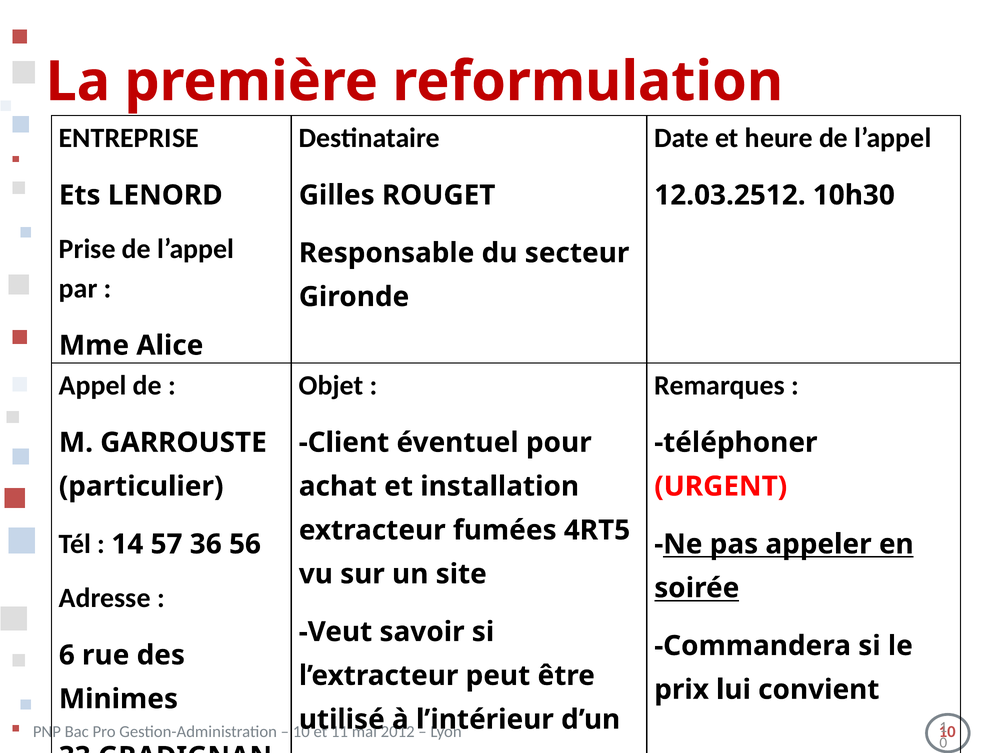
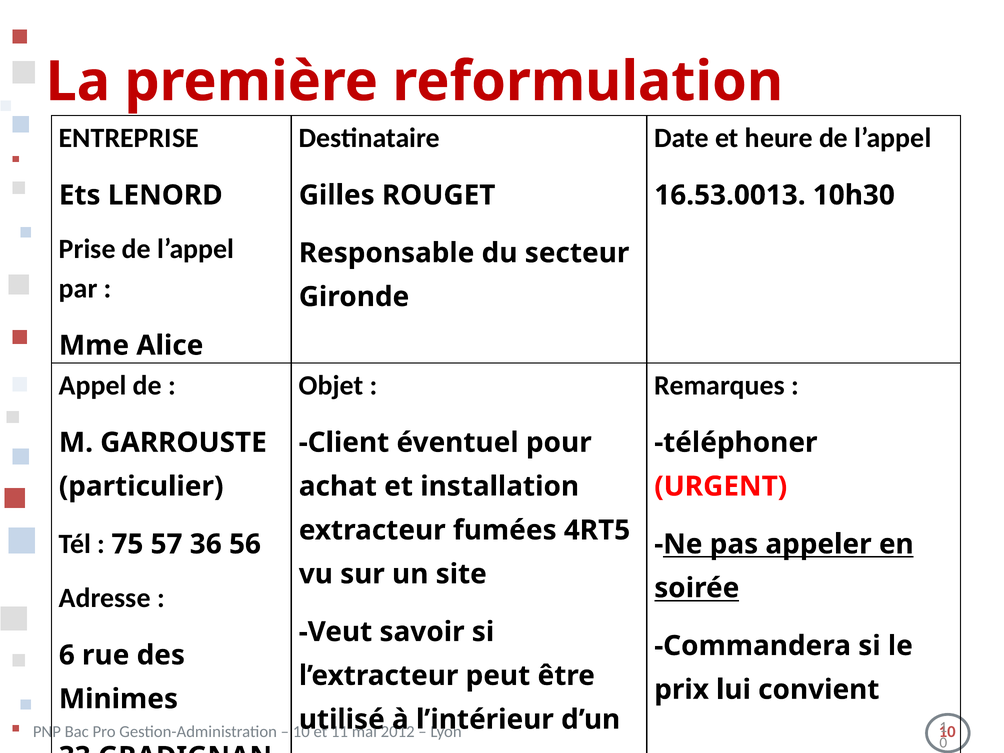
12.03.2512: 12.03.2512 -> 16.53.0013 (730, 195)
14: 14 -> 75 (127, 544)
